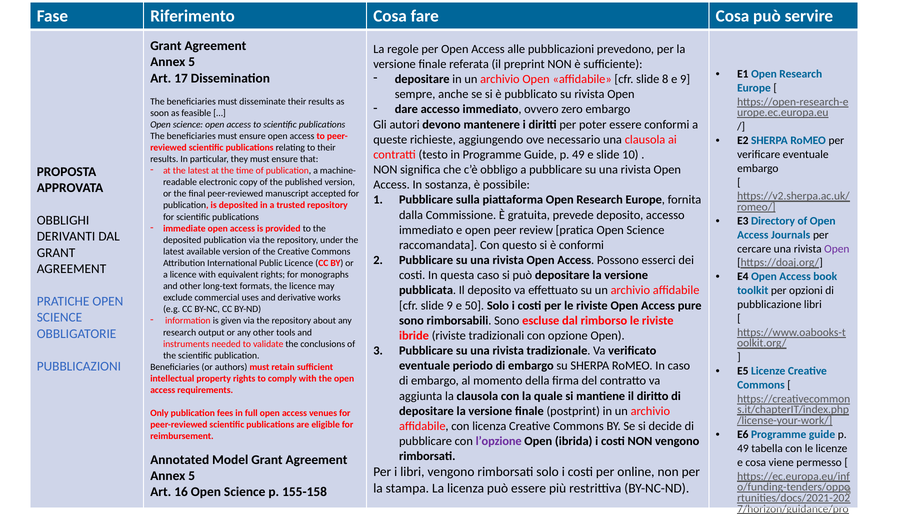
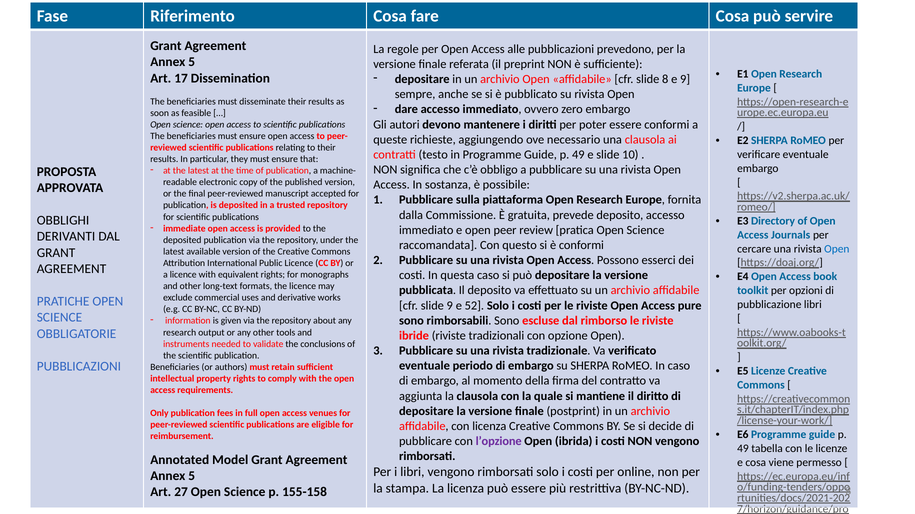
Open colour: purple -> blue (837, 249)
50: 50 -> 52 (474, 306)
16: 16 -> 27 (181, 493)
